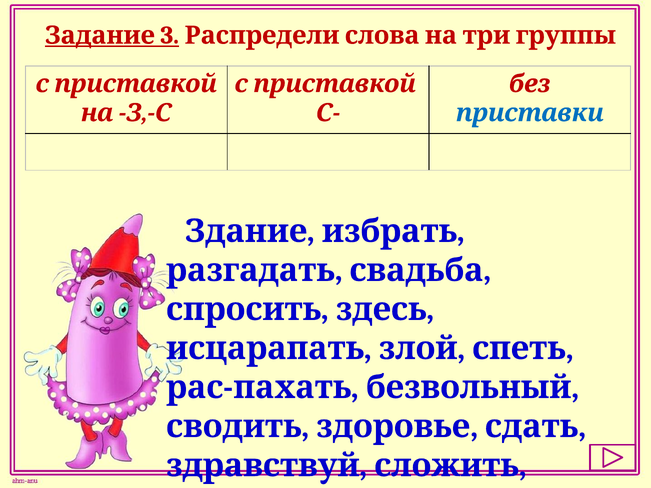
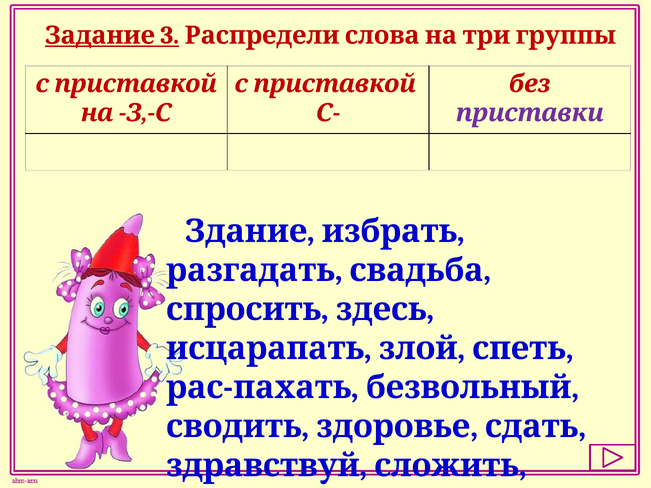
приставки colour: blue -> purple (530, 113)
